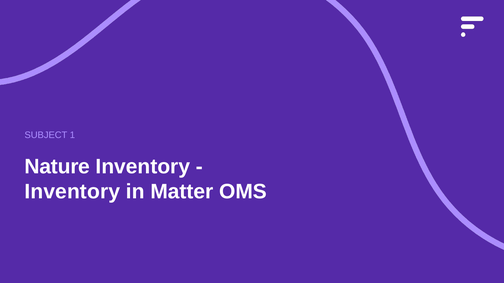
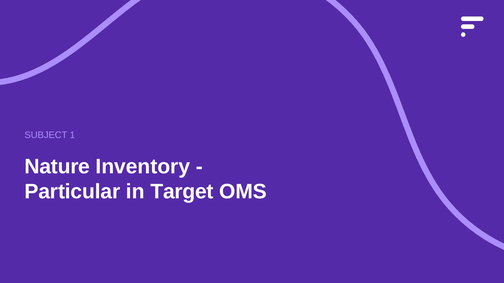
Inventory: Inventory -> Particular (72, 192)
Matter: Matter -> Target (182, 192)
